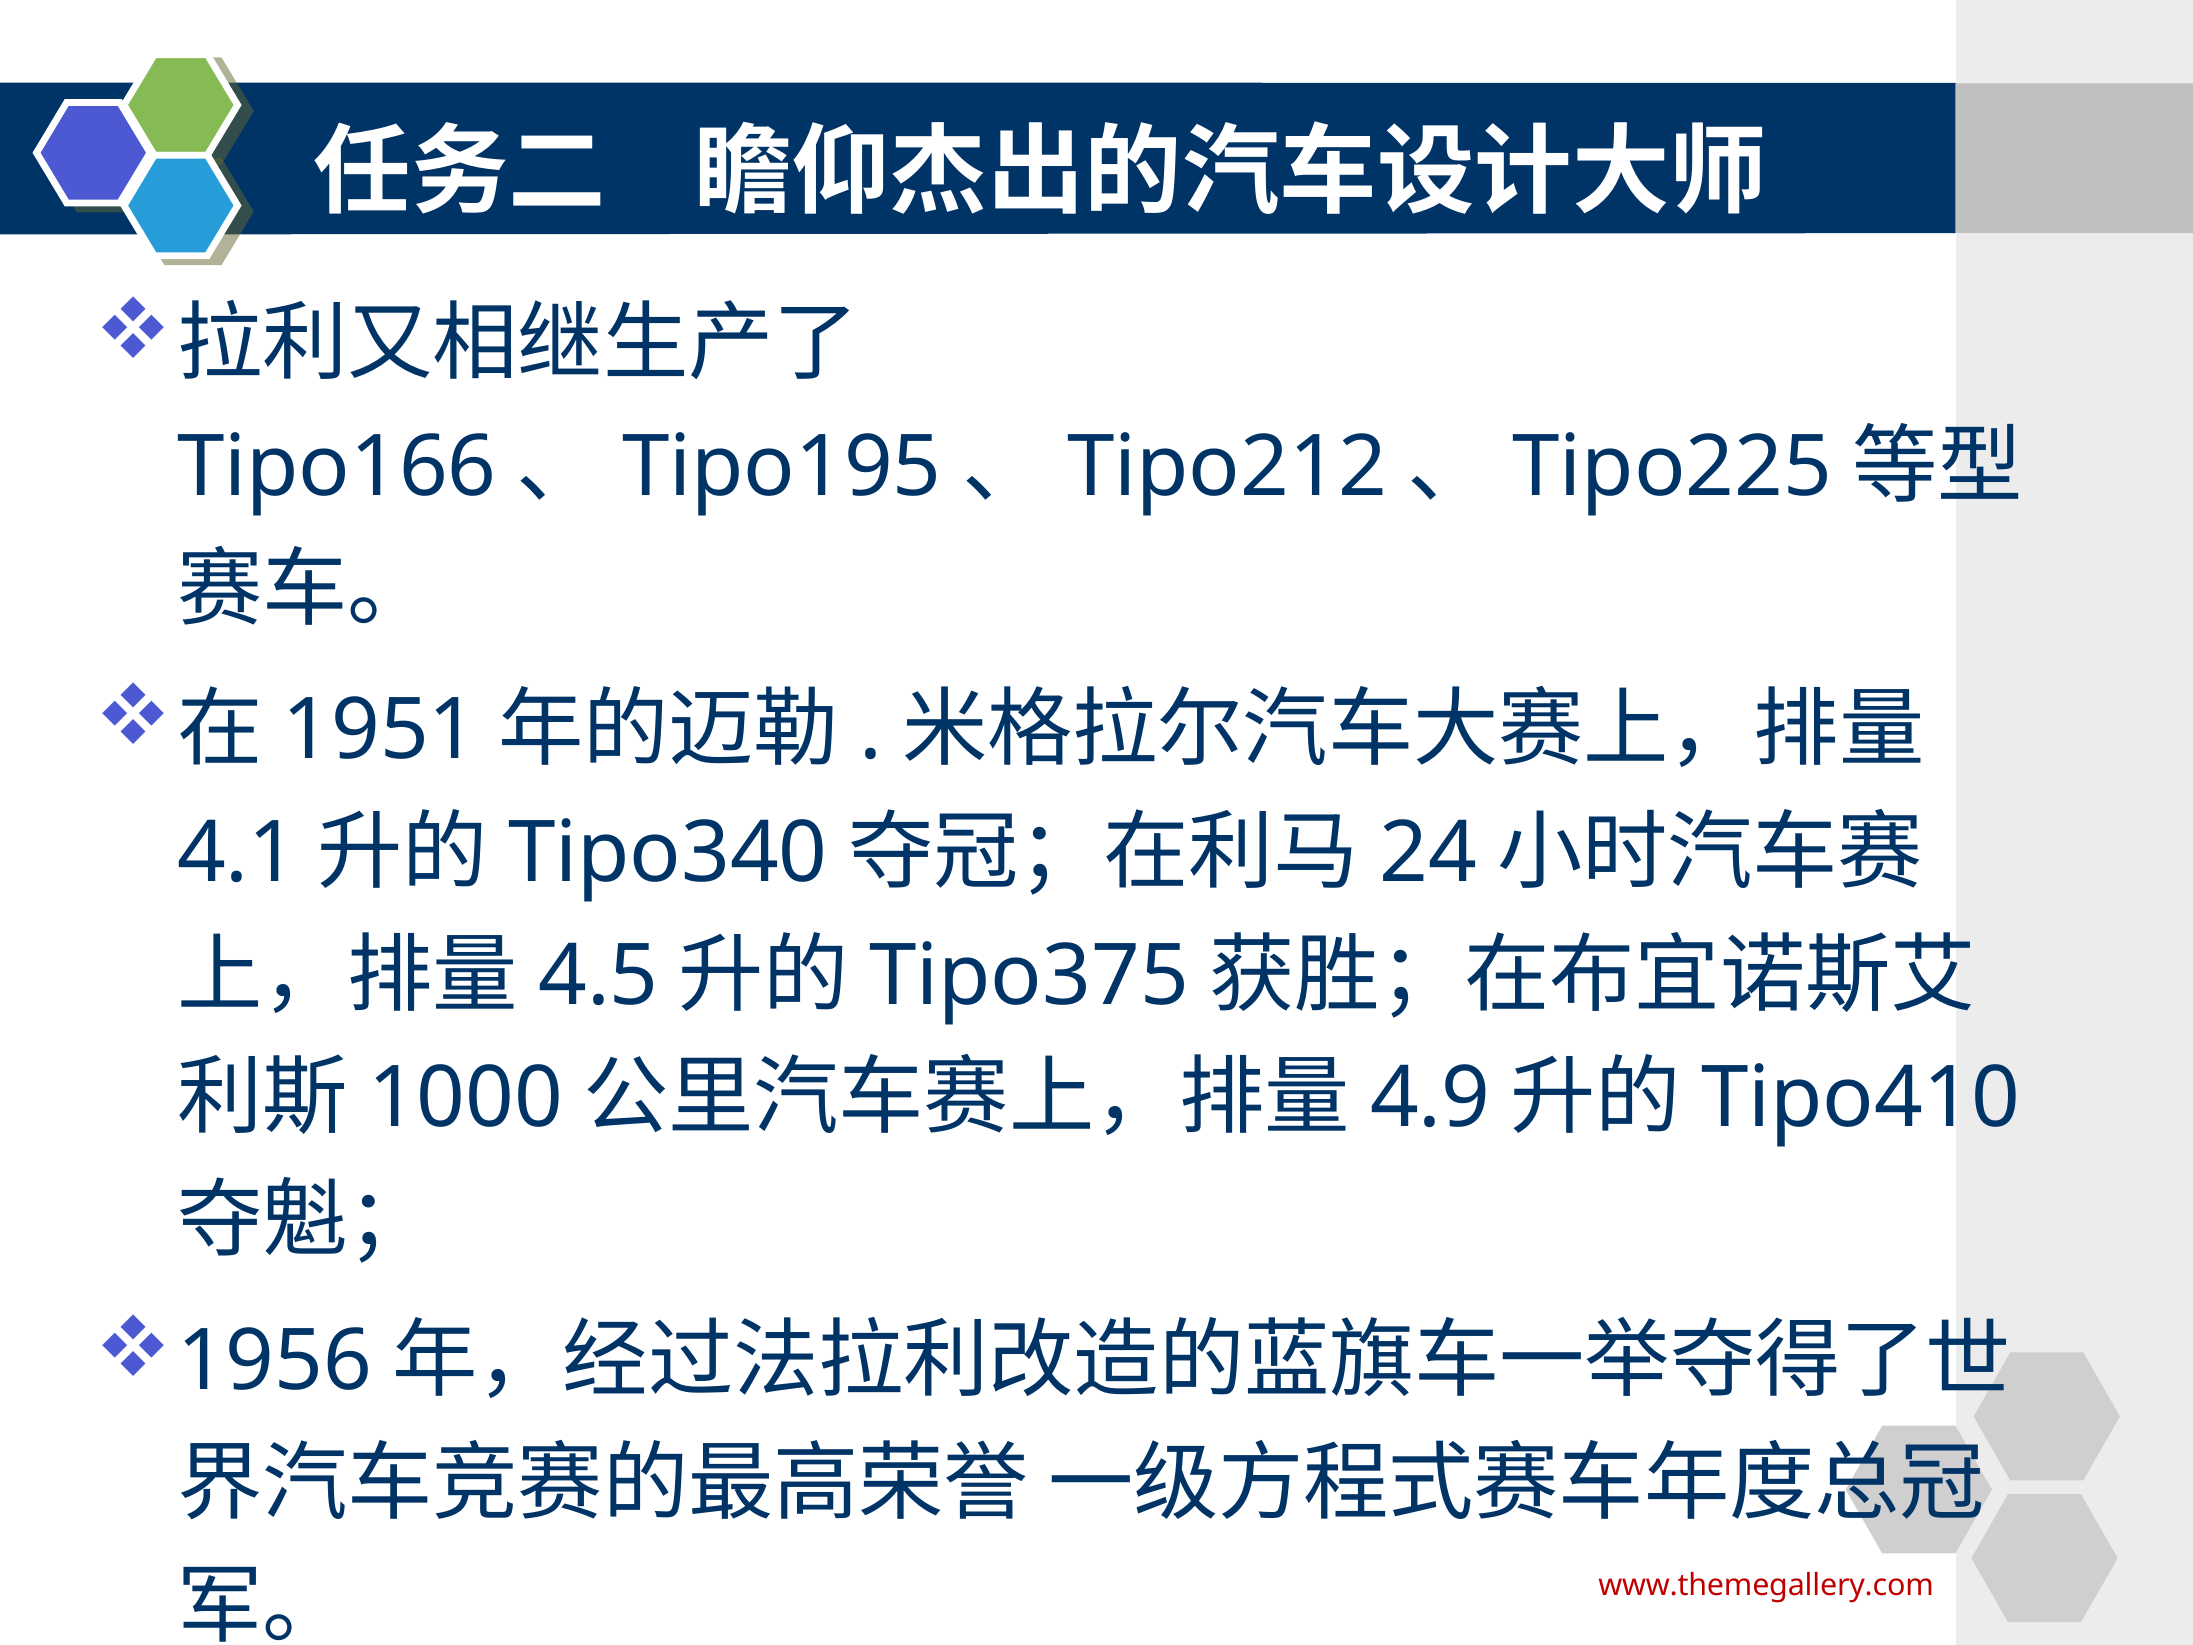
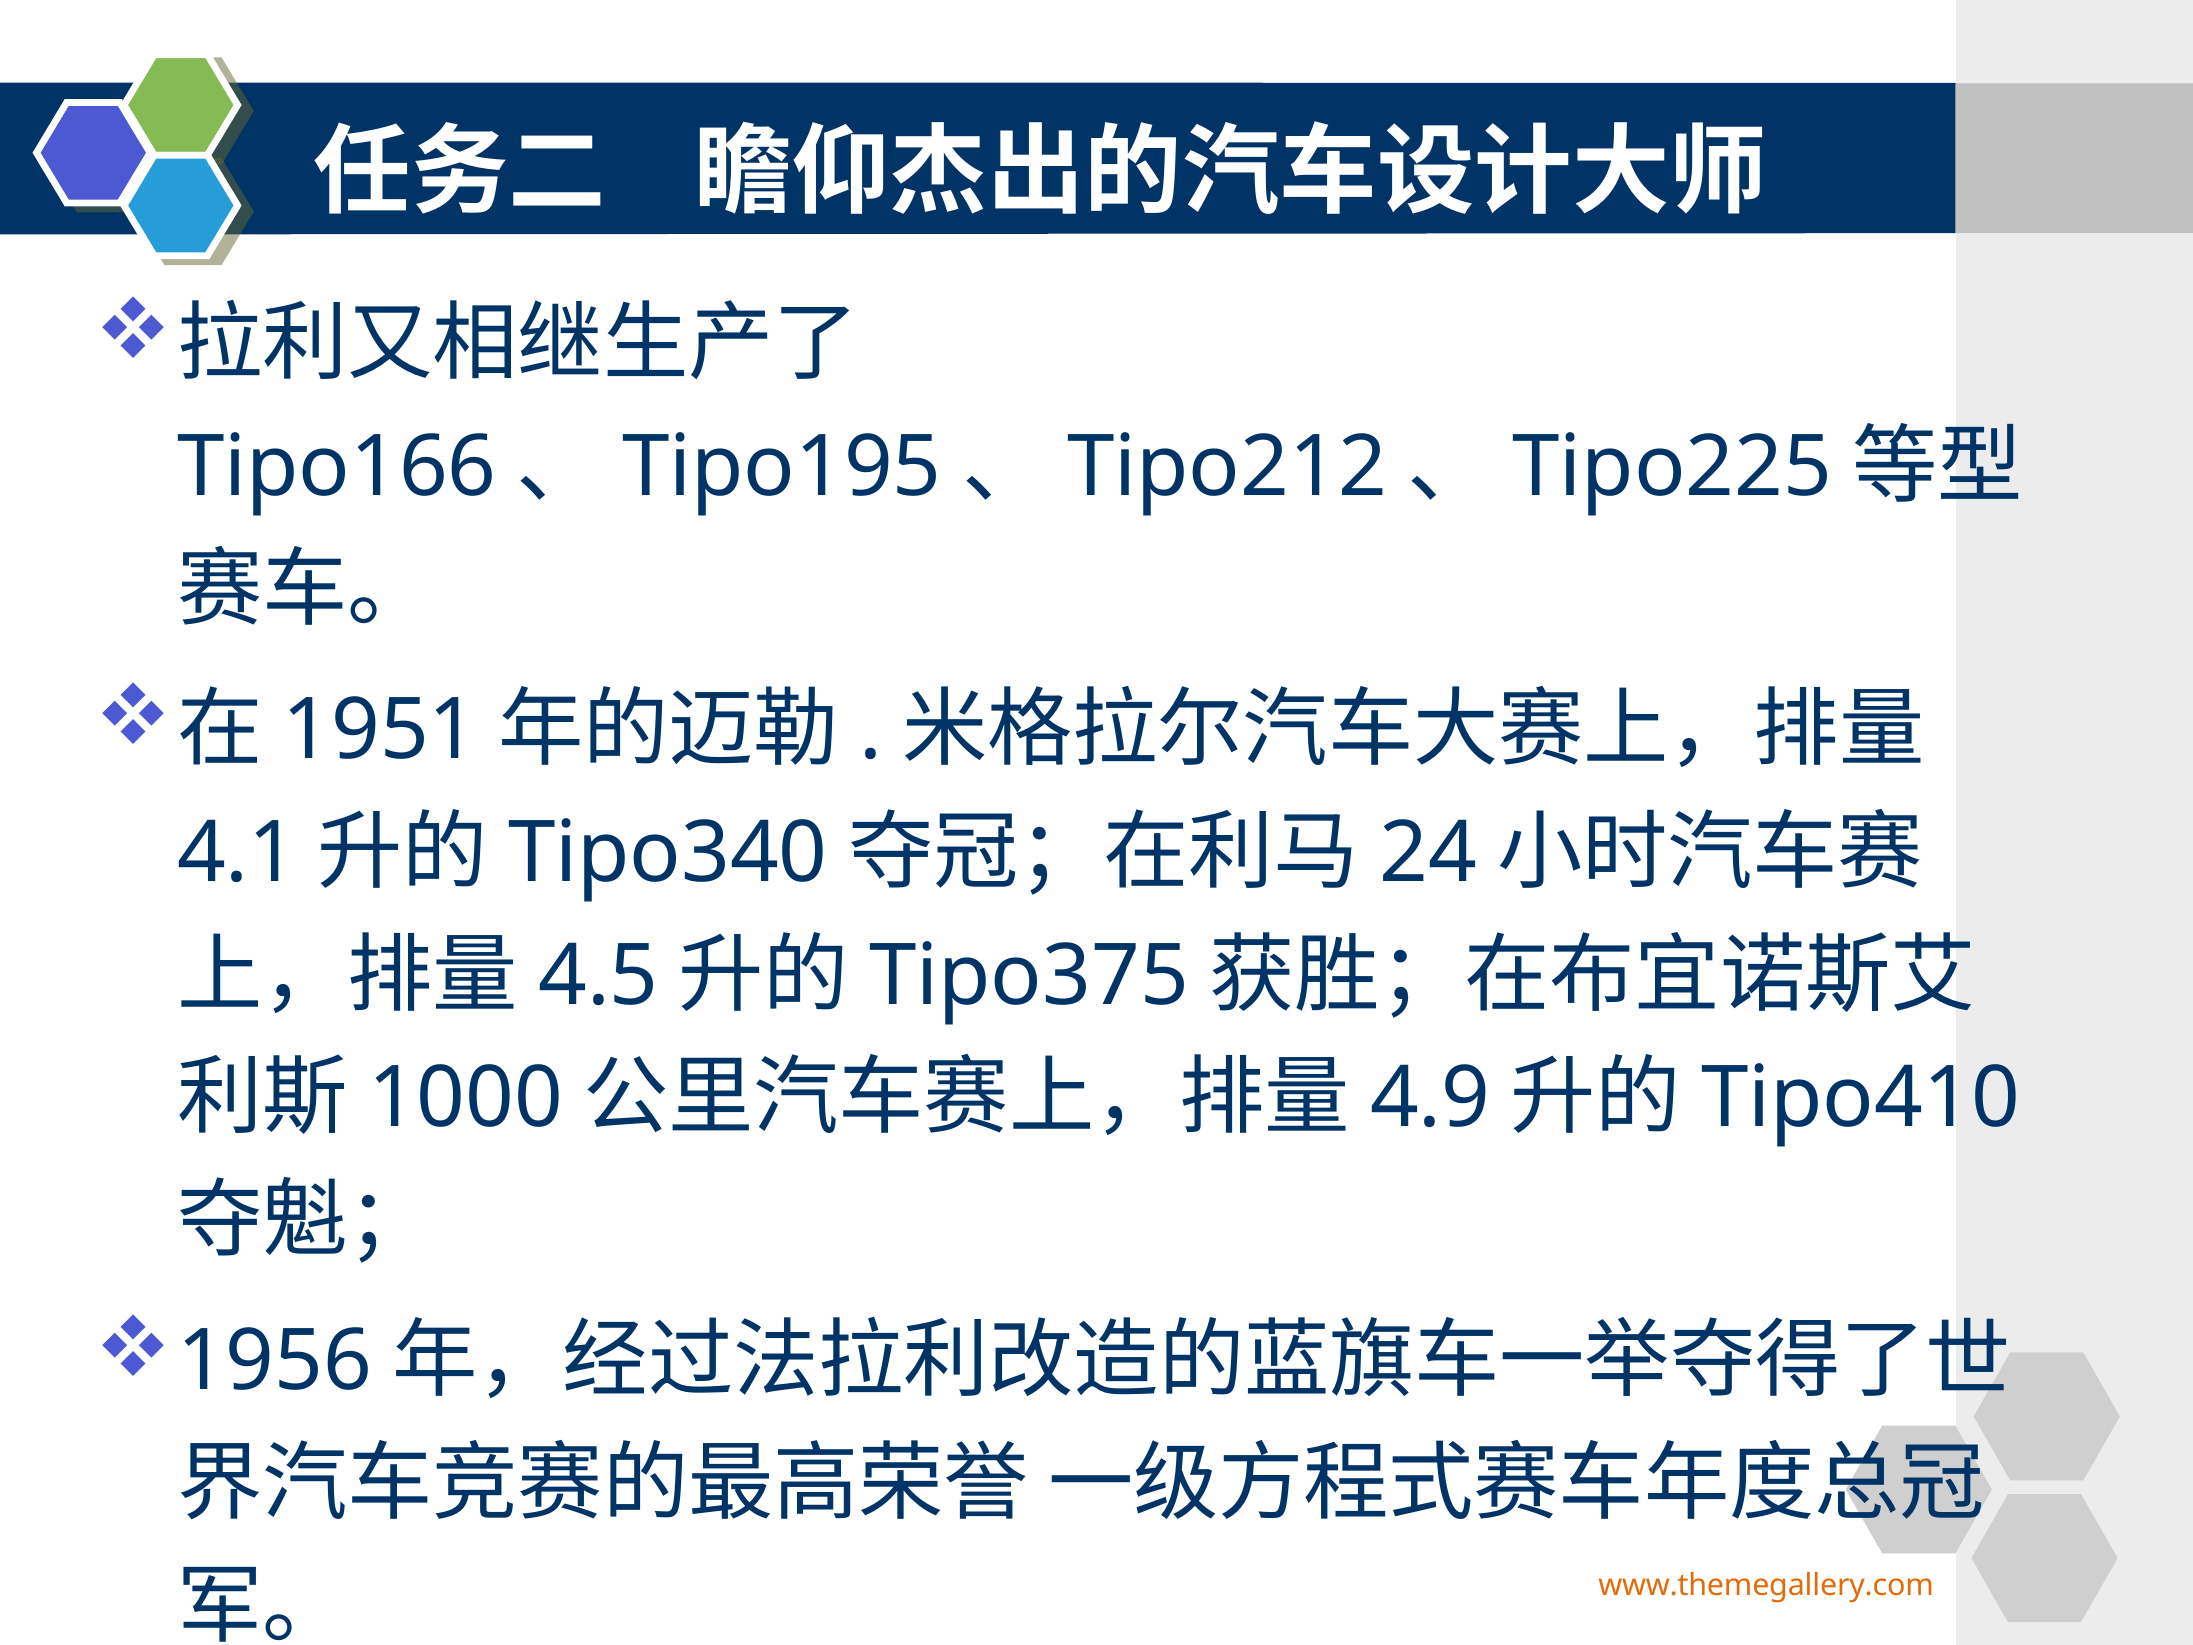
www.themegallery.com colour: red -> orange (1766, 1585)
